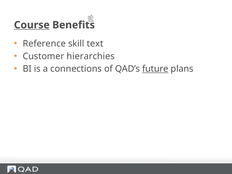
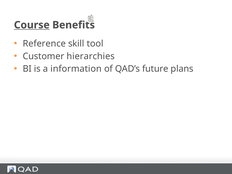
text: text -> tool (95, 44)
connections: connections -> information (76, 69)
future underline: present -> none (155, 69)
